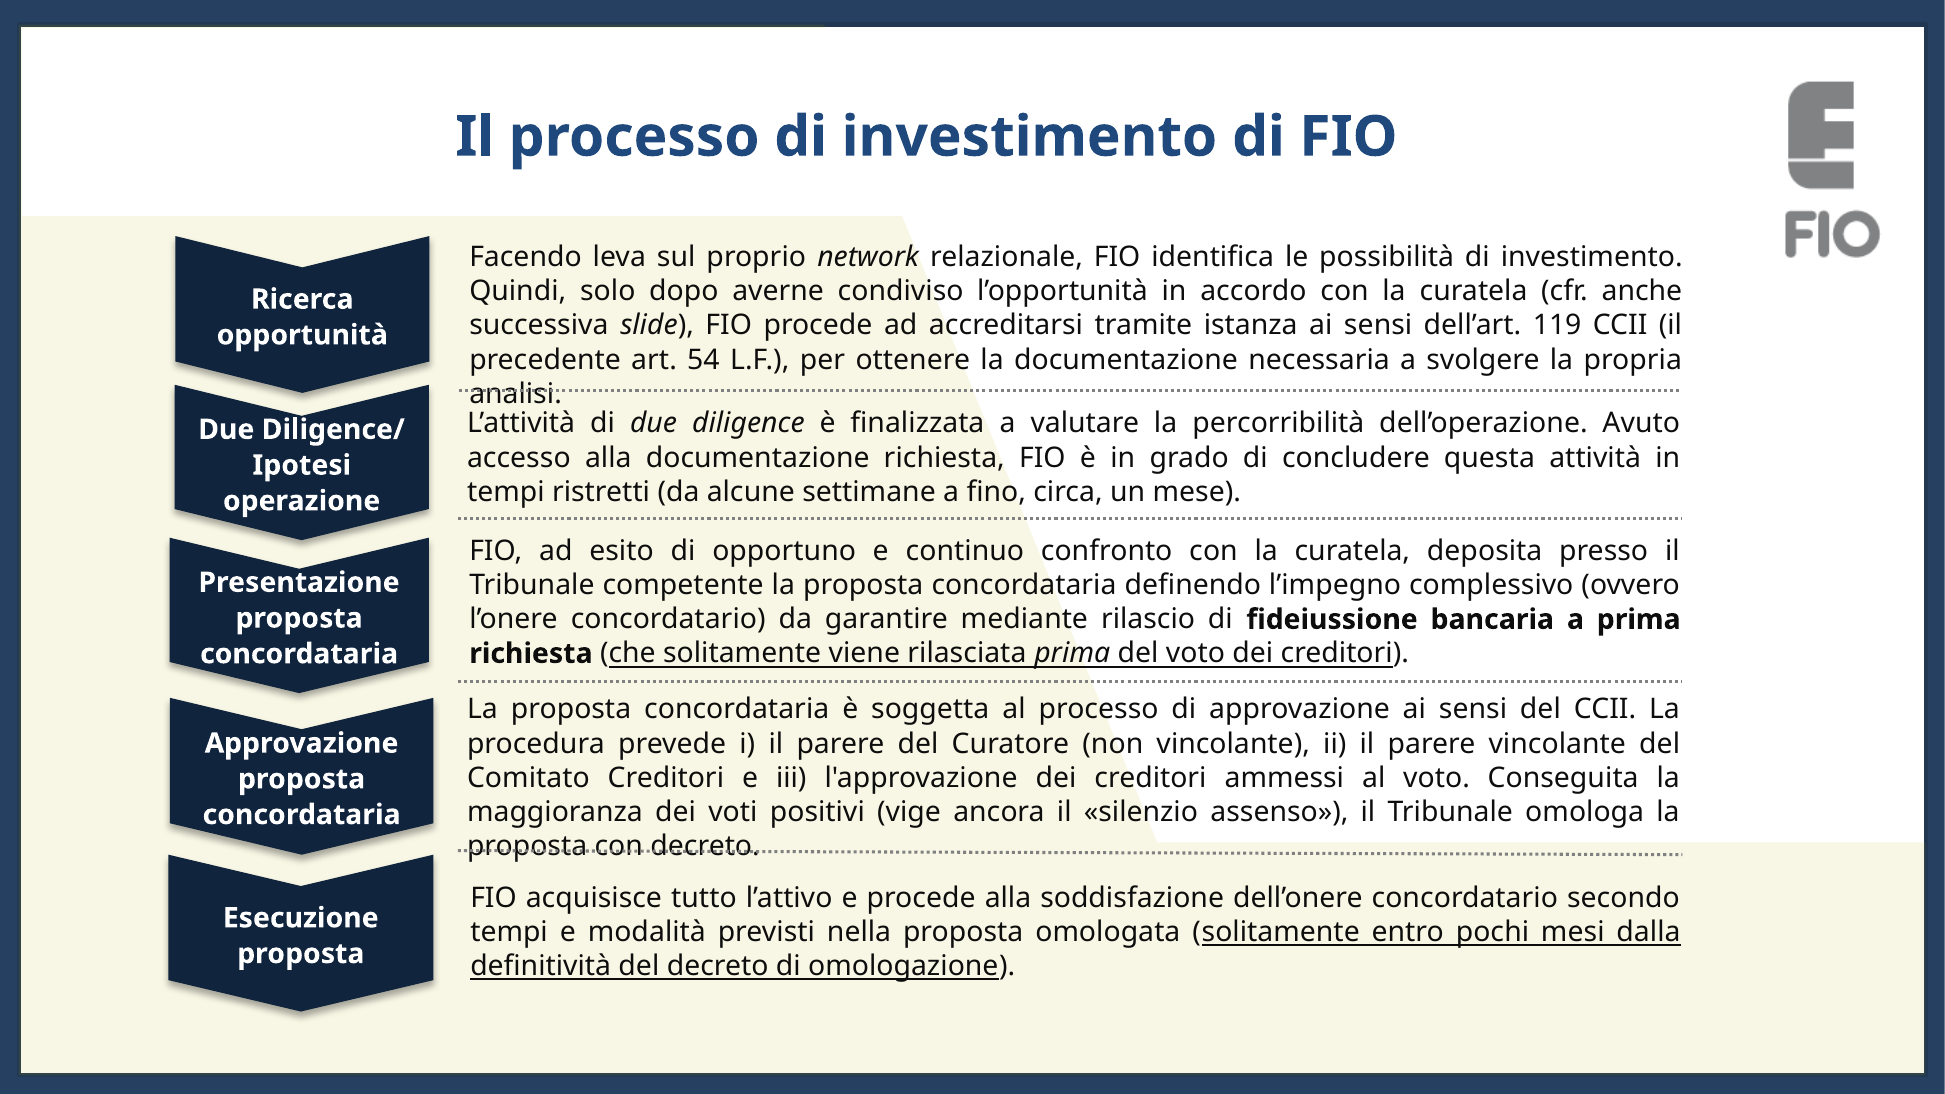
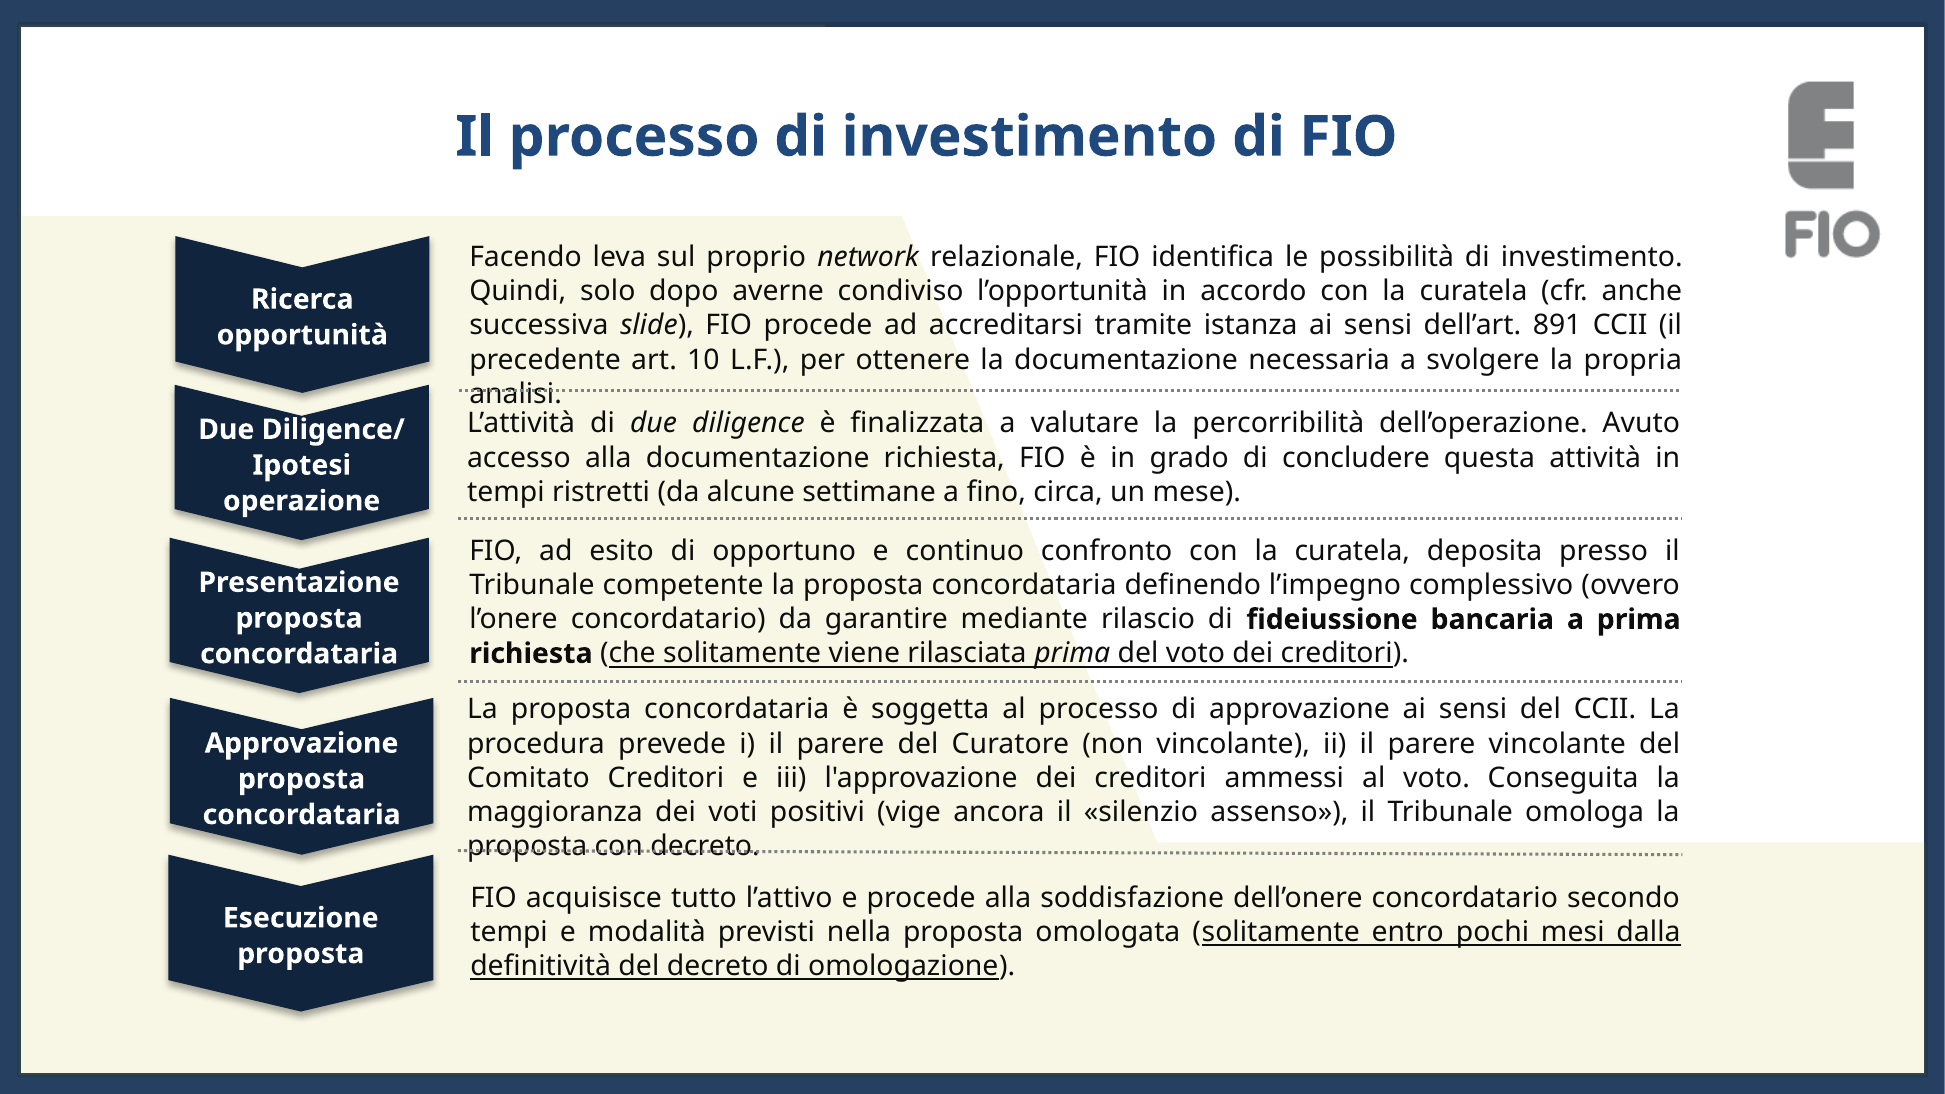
119: 119 -> 891 (1557, 326)
art 54: 54 -> 10 (703, 360)
